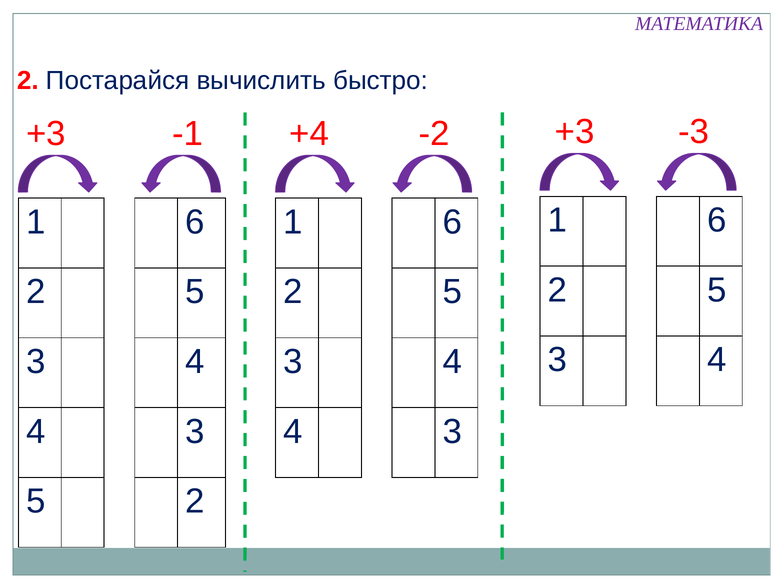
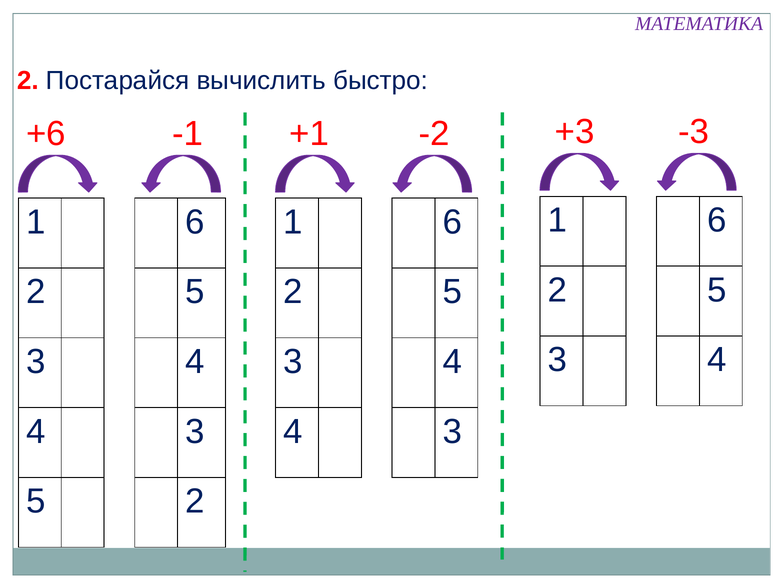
+3: +3 -> +6 (46, 134)
+4: +4 -> +1 (309, 134)
